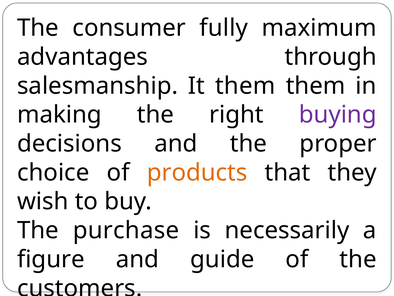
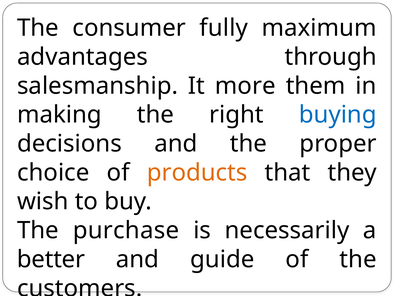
It them: them -> more (245, 86)
buying colour: purple -> blue (338, 115)
figure: figure -> better (51, 259)
